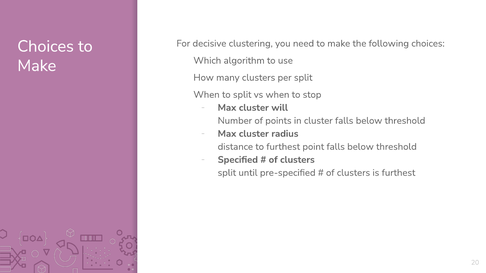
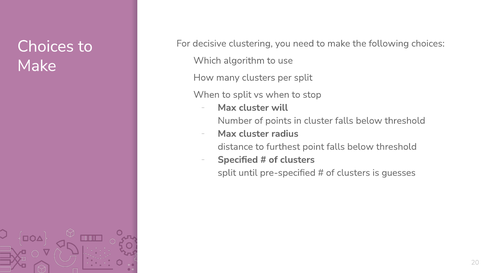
is furthest: furthest -> guesses (399, 173)
